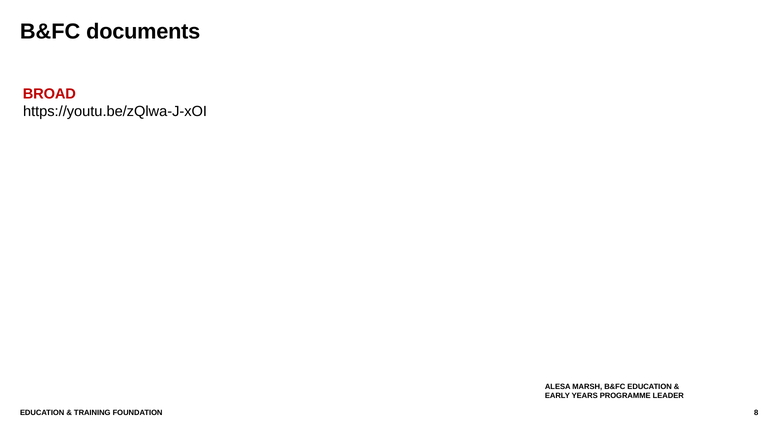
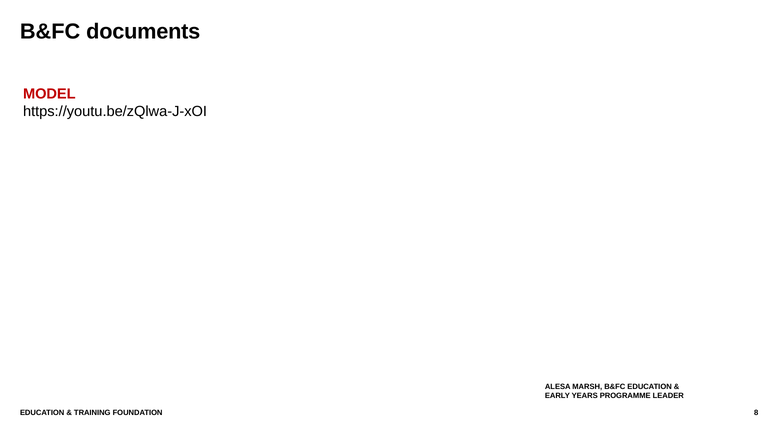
BROAD: BROAD -> MODEL (49, 94)
